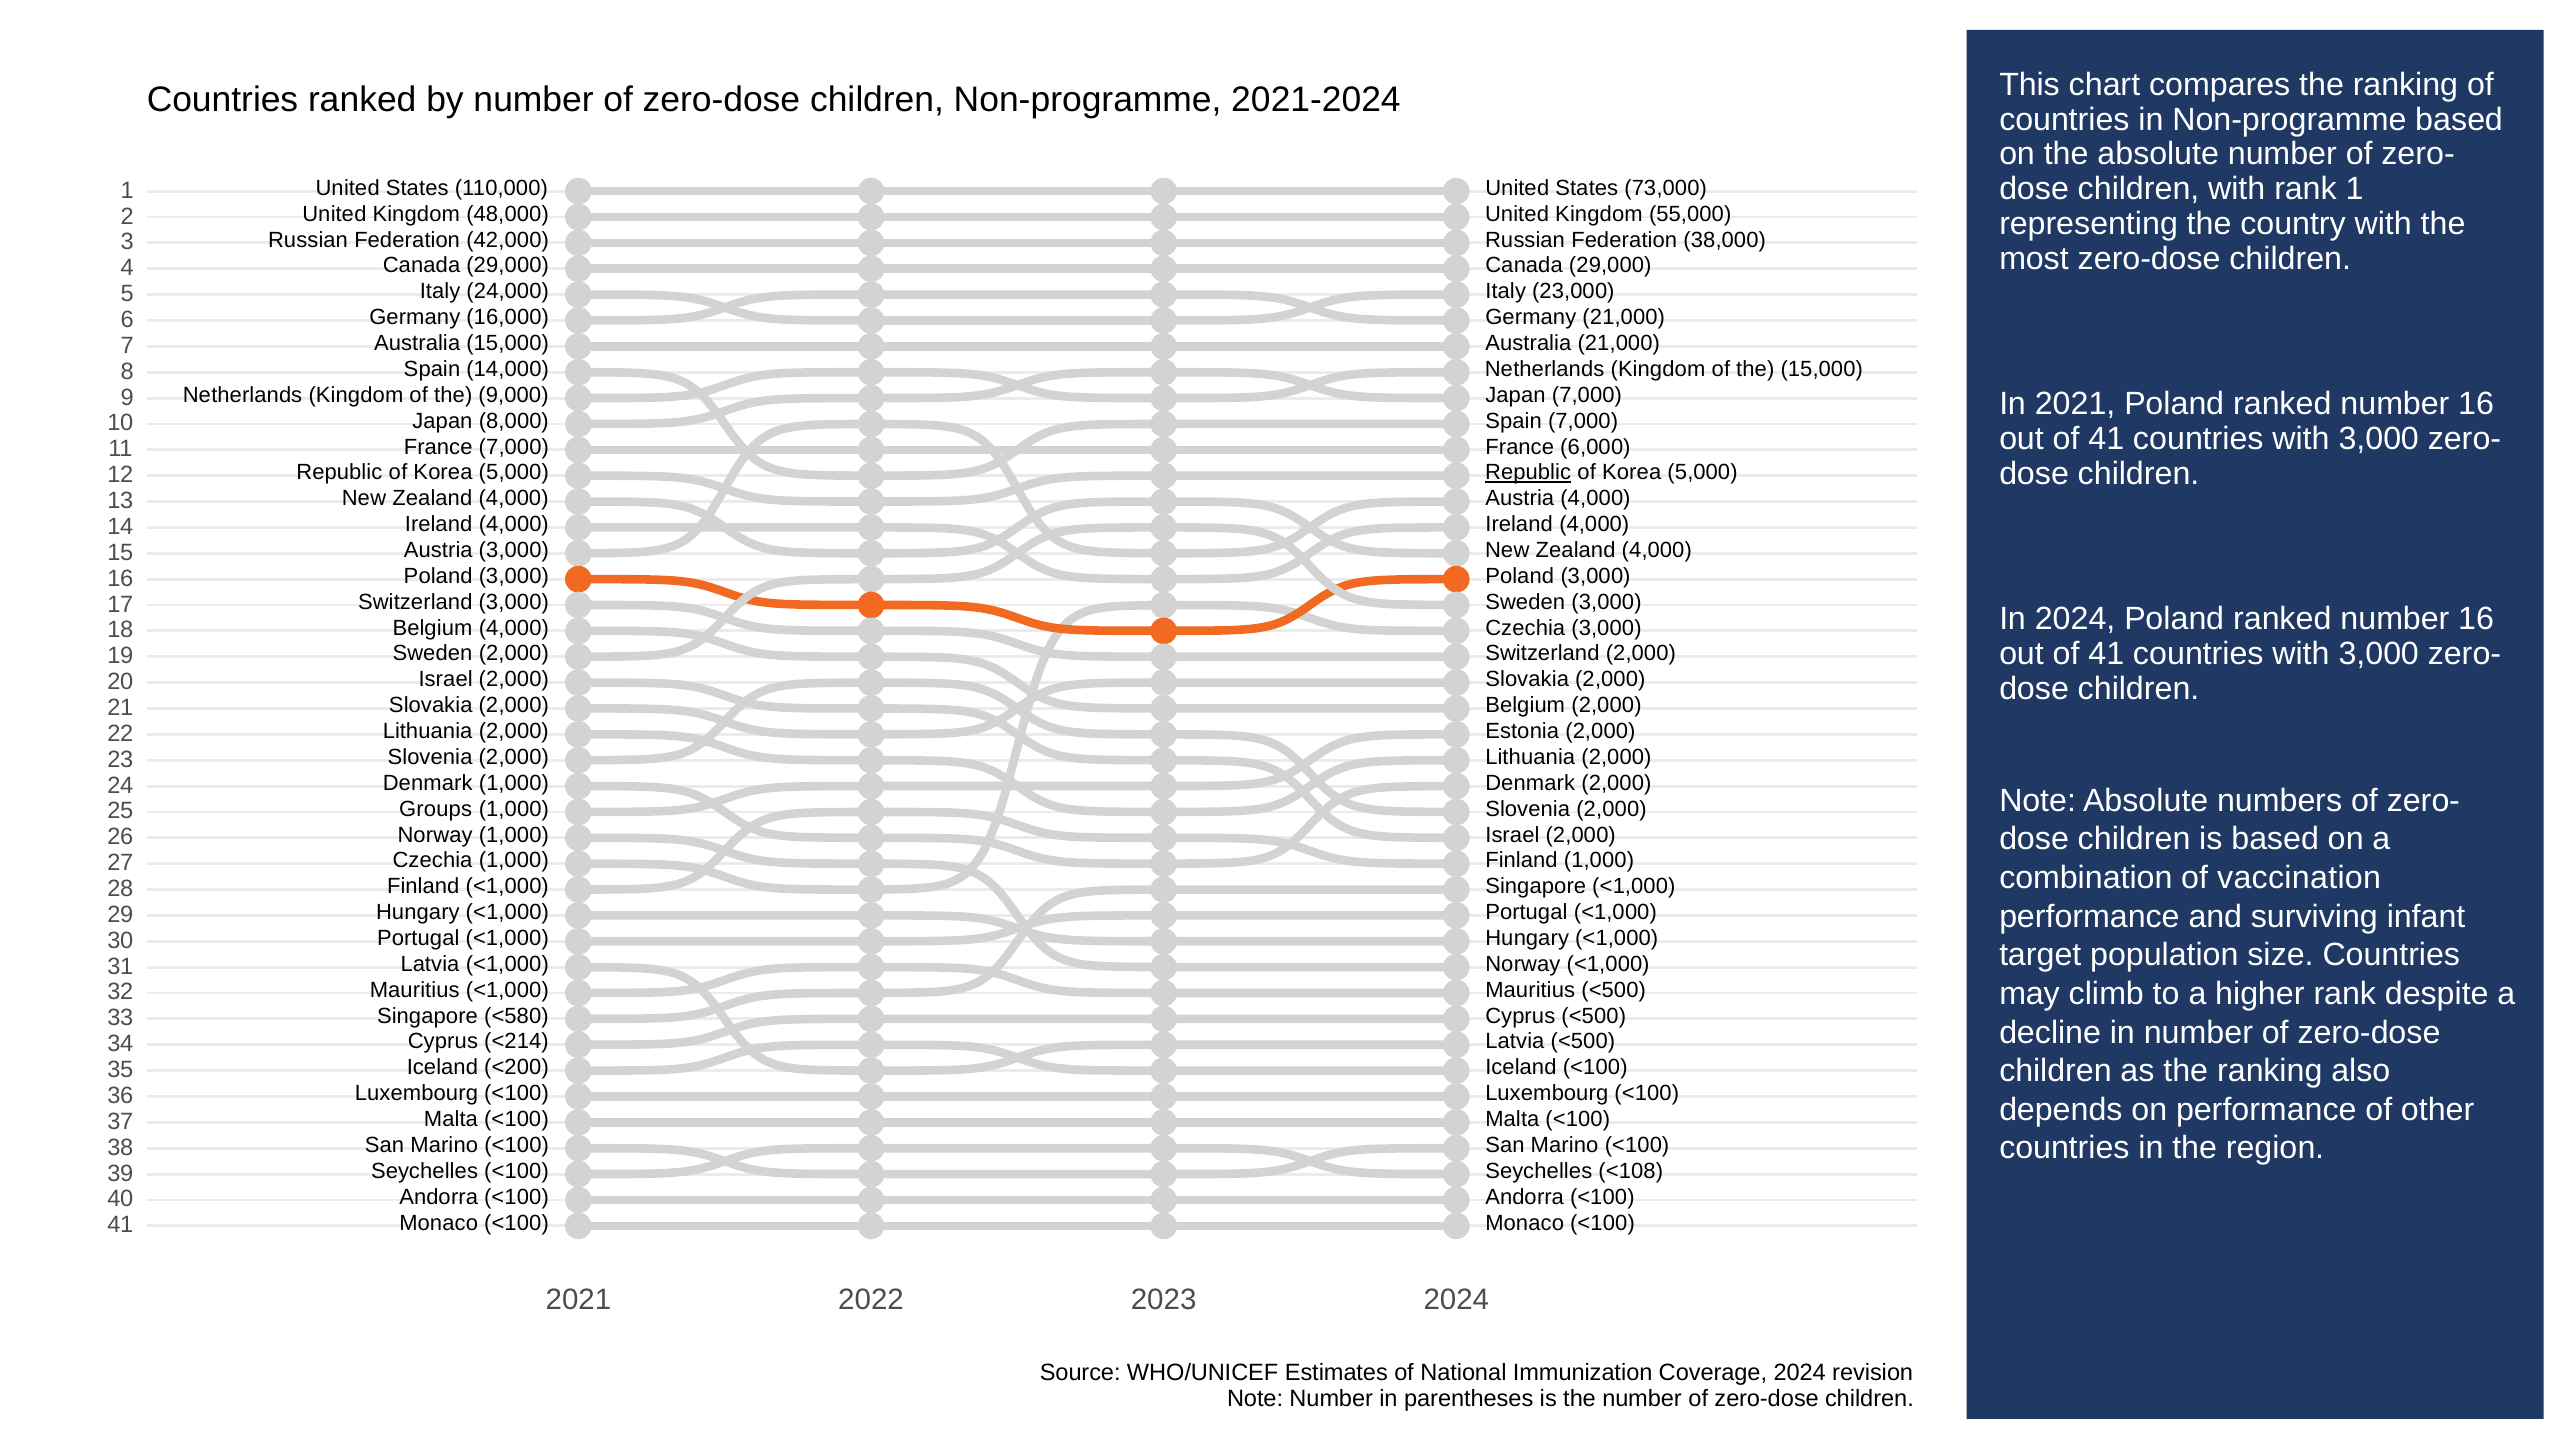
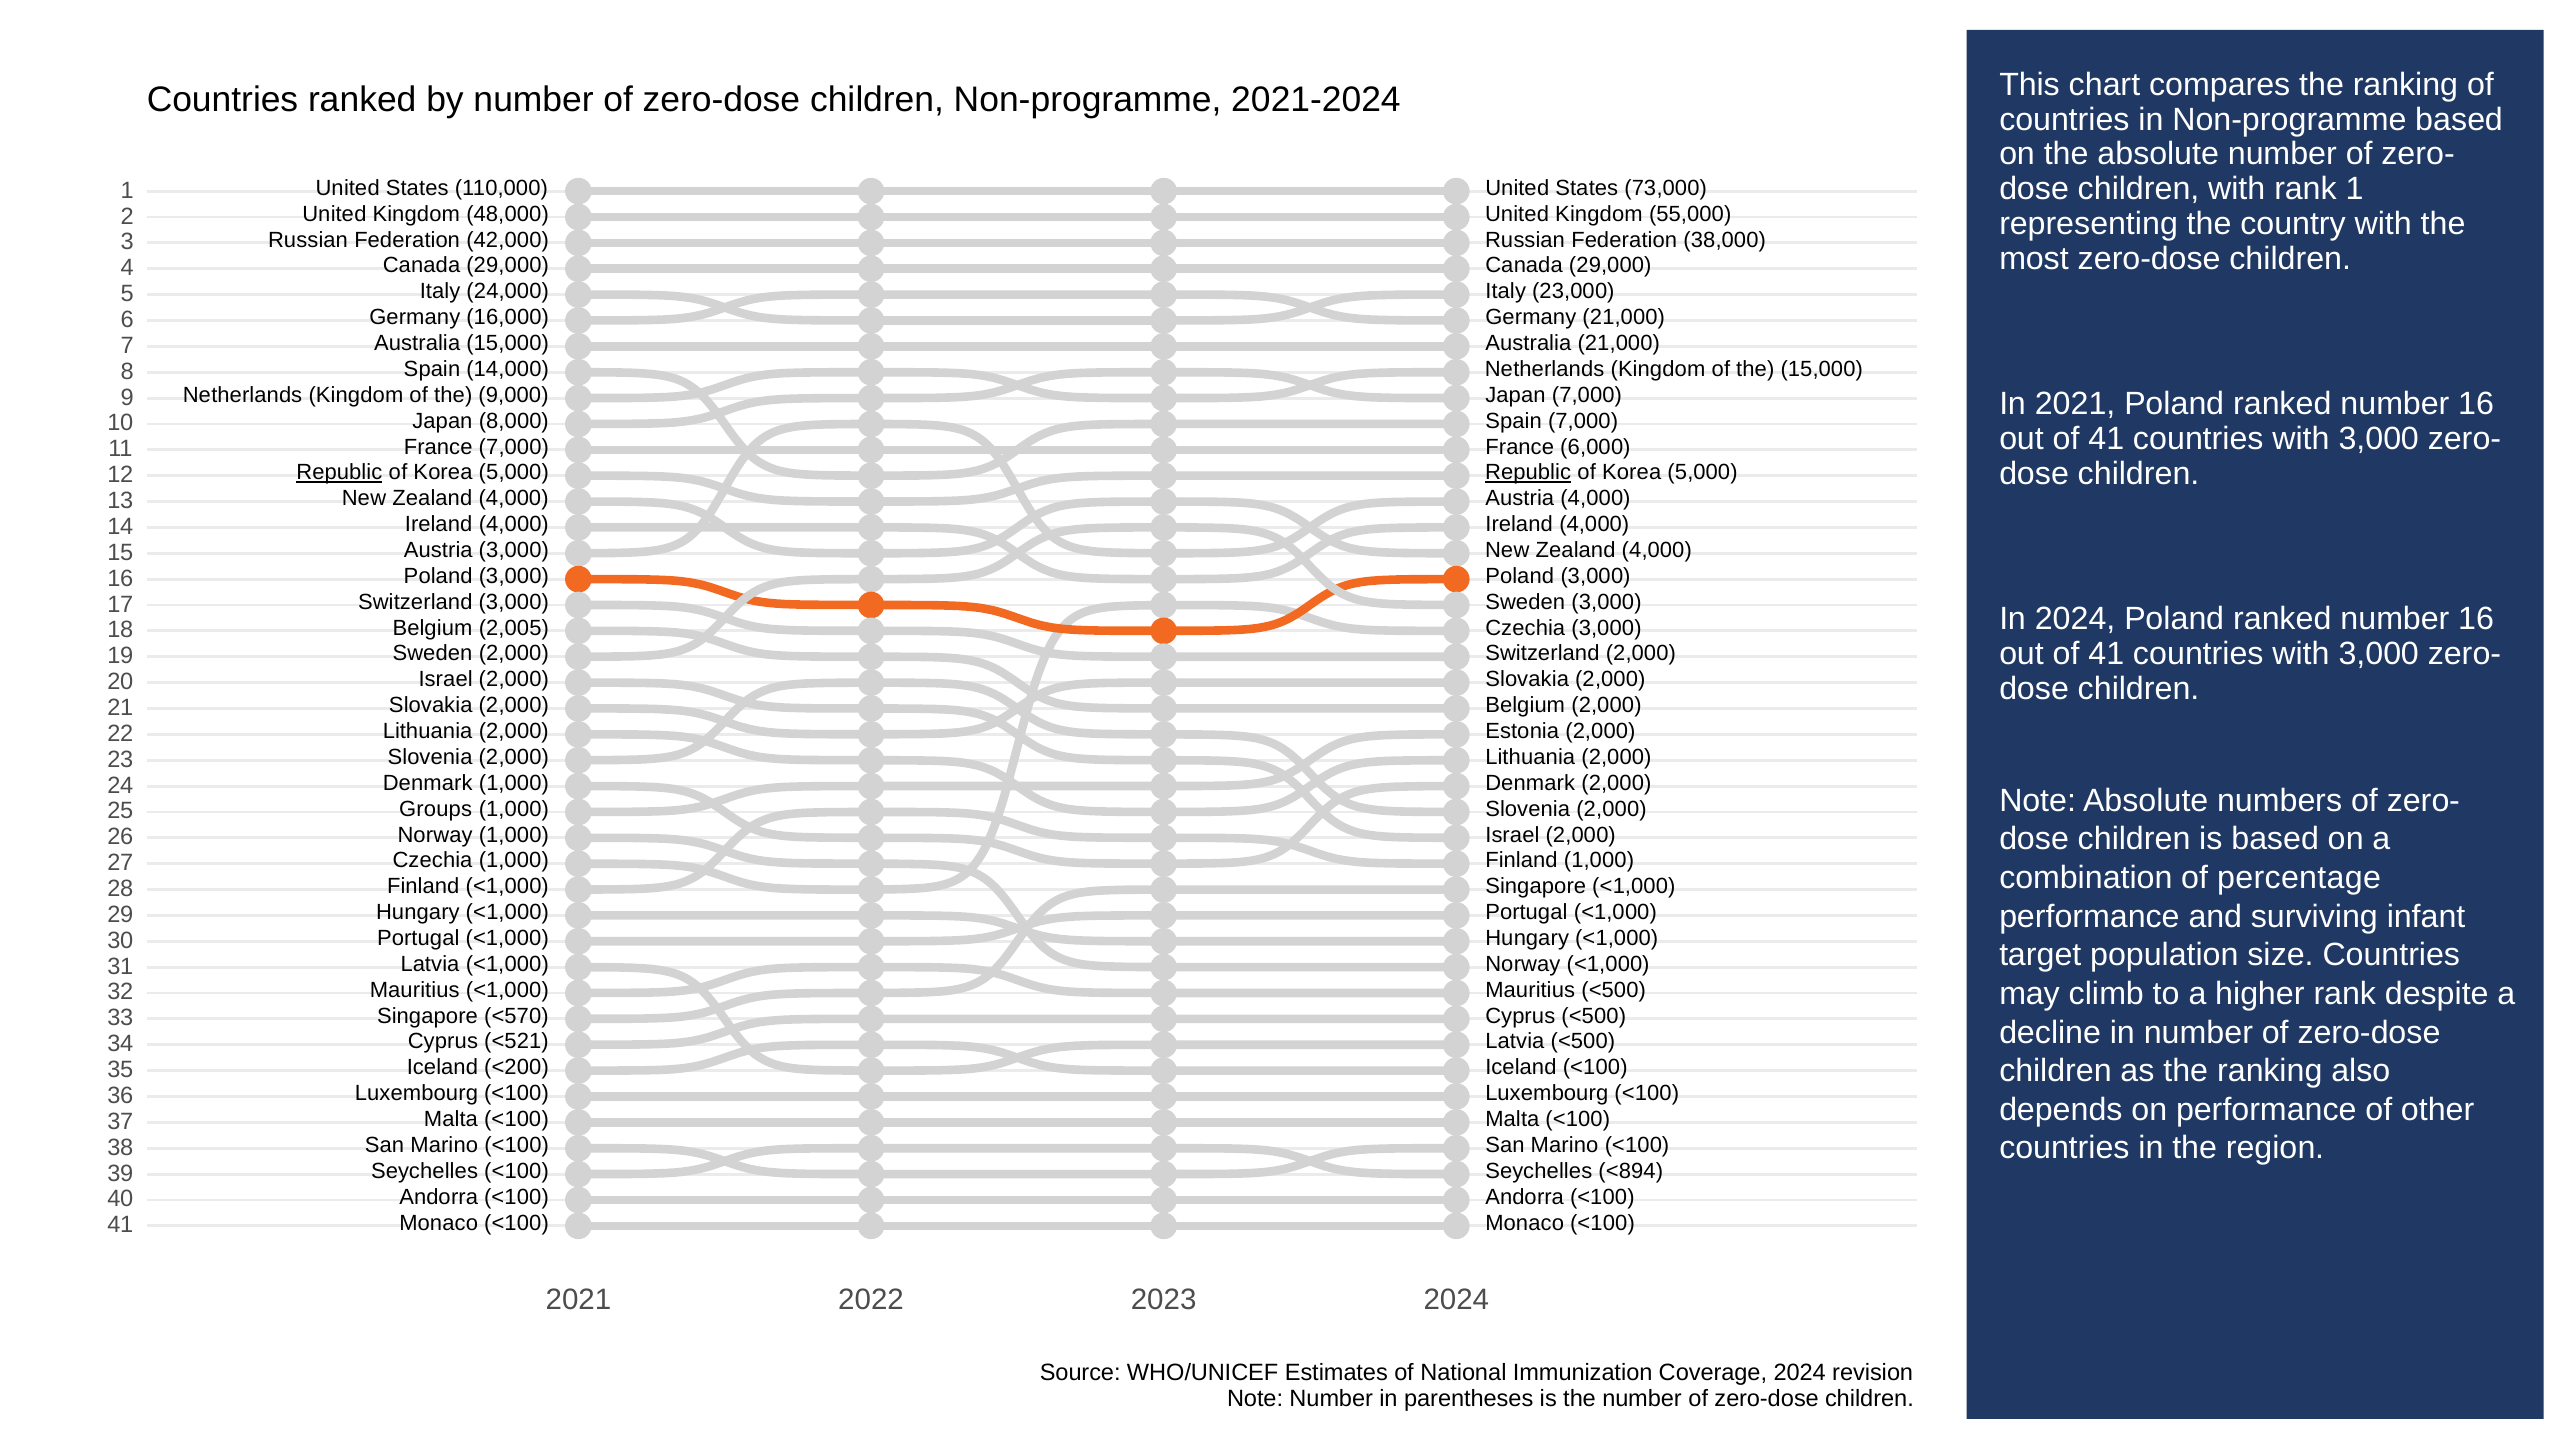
Republic underline: none -> present (339, 473)
Belgium 4,000: 4,000 -> 2,005 (514, 628)
vaccination: vaccination -> percentage (2299, 878)
<580: <580 -> <570 (516, 1016)
<214: <214 -> <521 (516, 1042)
<108: <108 -> <894 (1631, 1171)
